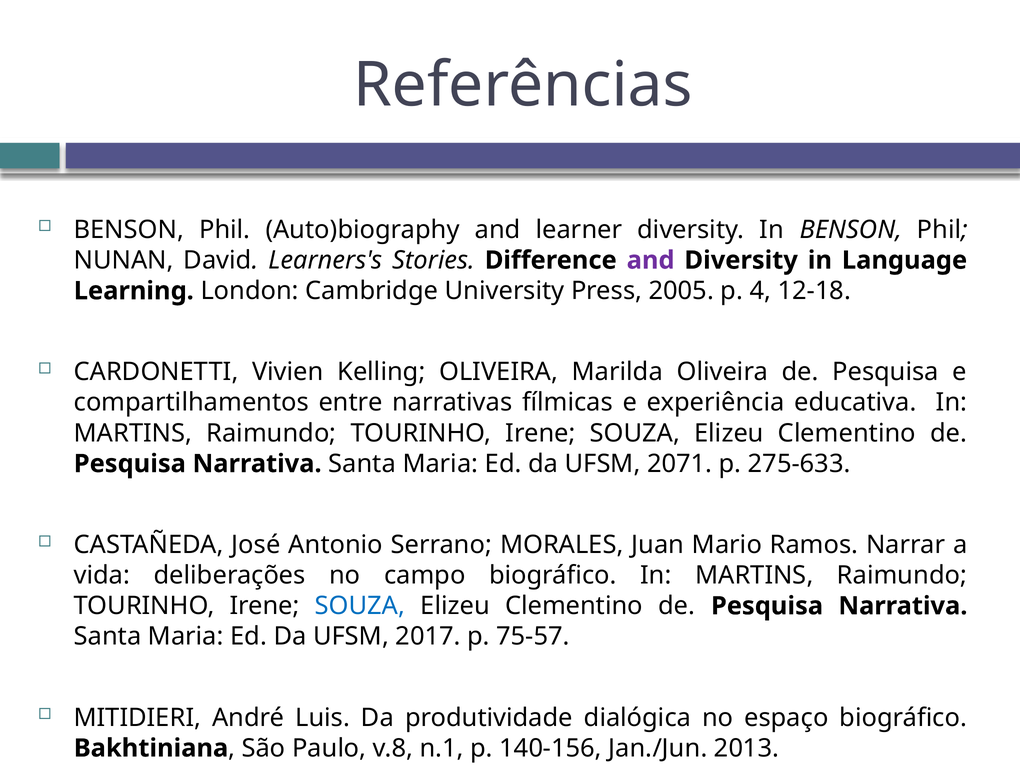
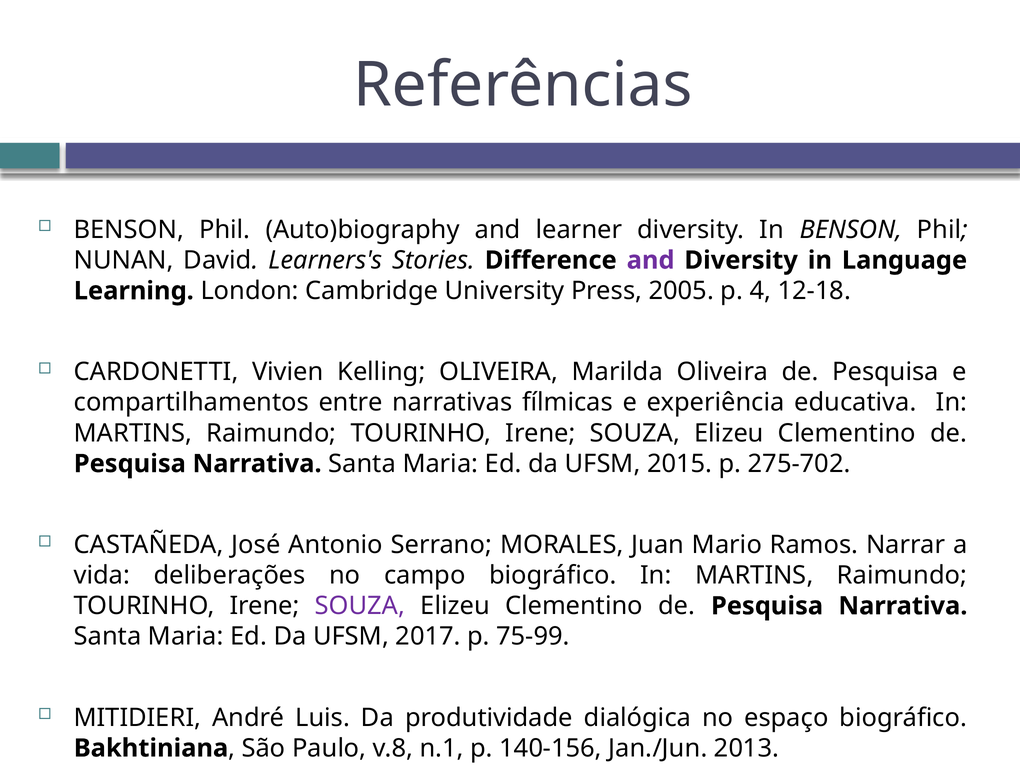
2071: 2071 -> 2015 (680, 464)
275-633: 275-633 -> 275-702 (799, 464)
SOUZA colour: blue -> purple (360, 606)
75-57: 75-57 -> 75-99 (533, 637)
